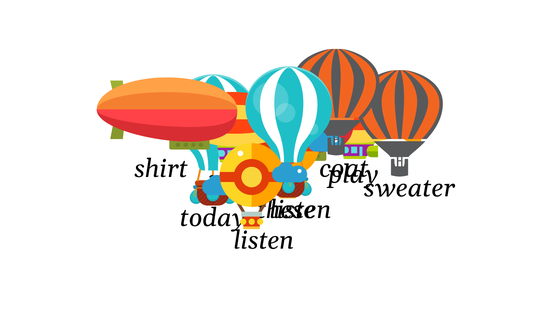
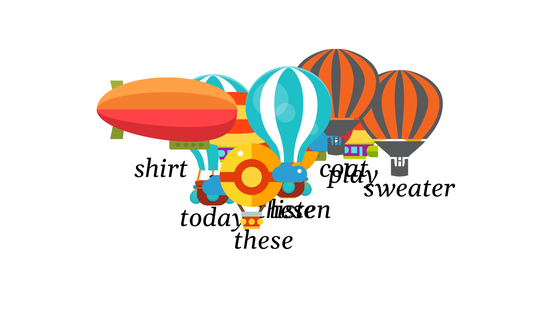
listen: listen -> these (264, 241)
